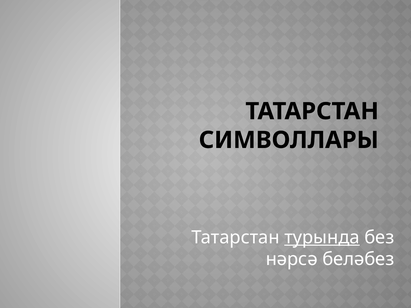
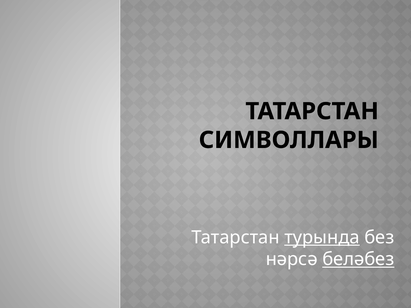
беләбез underline: none -> present (358, 259)
